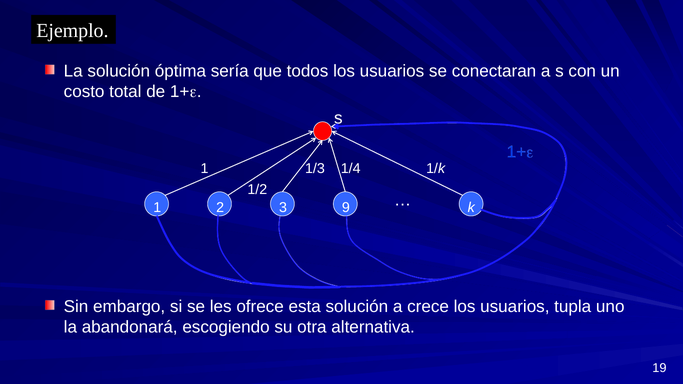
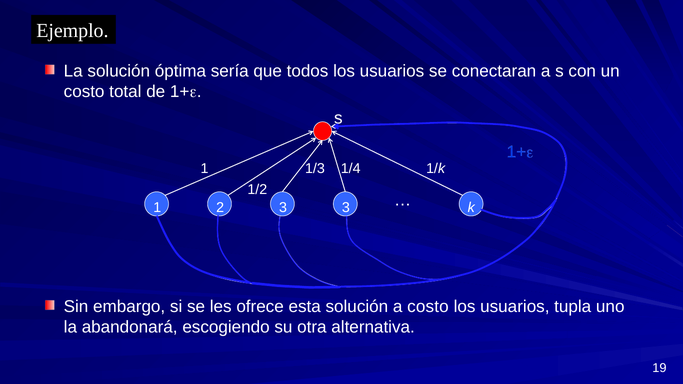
3 9: 9 -> 3 (346, 207)
a crece: crece -> costo (428, 307)
